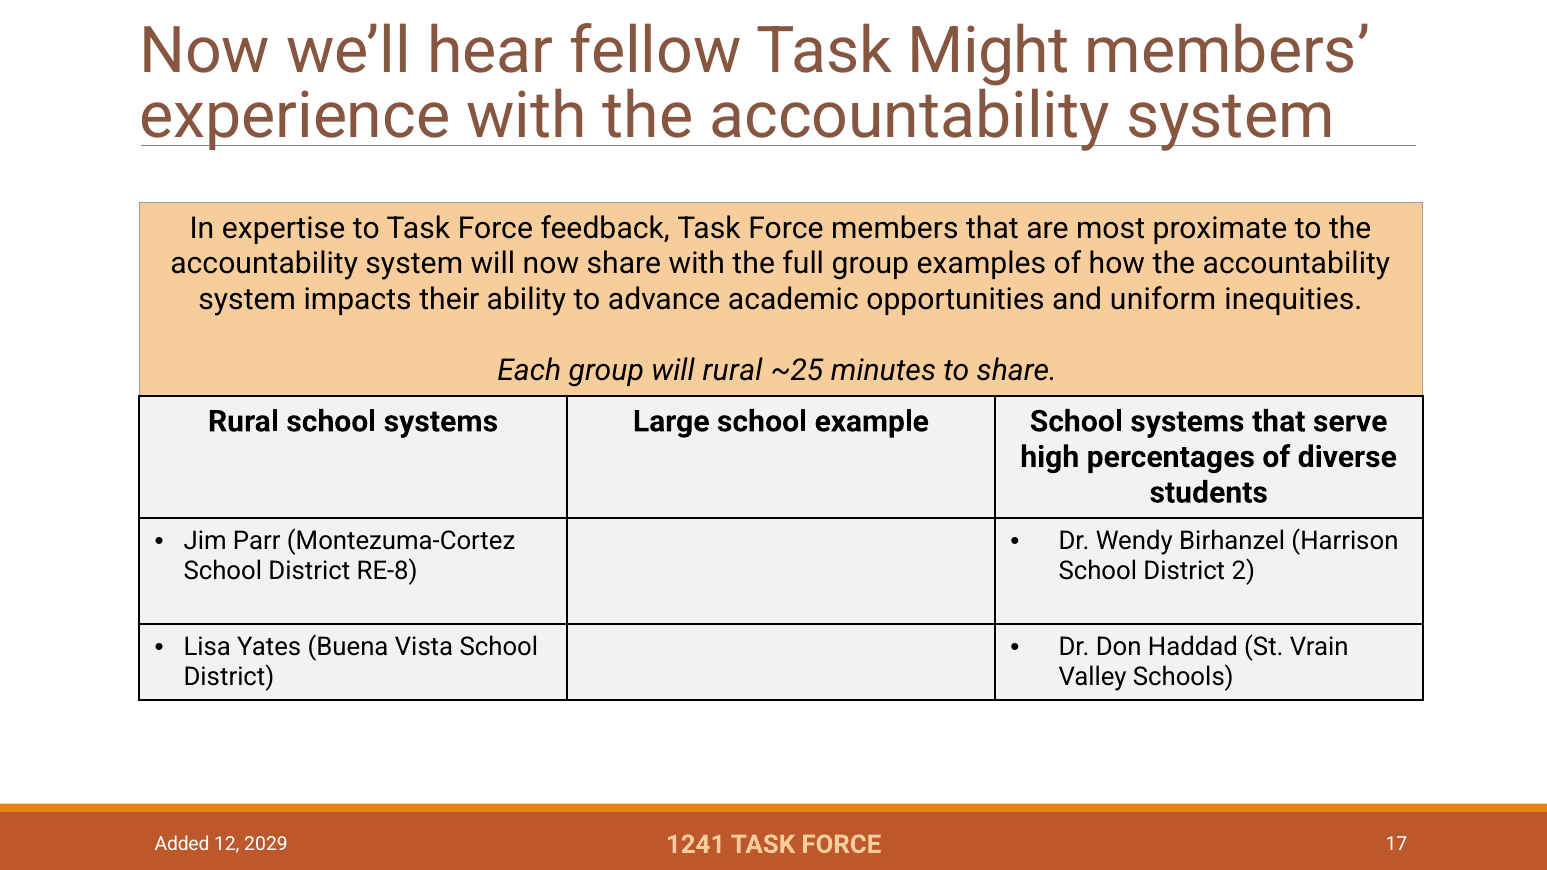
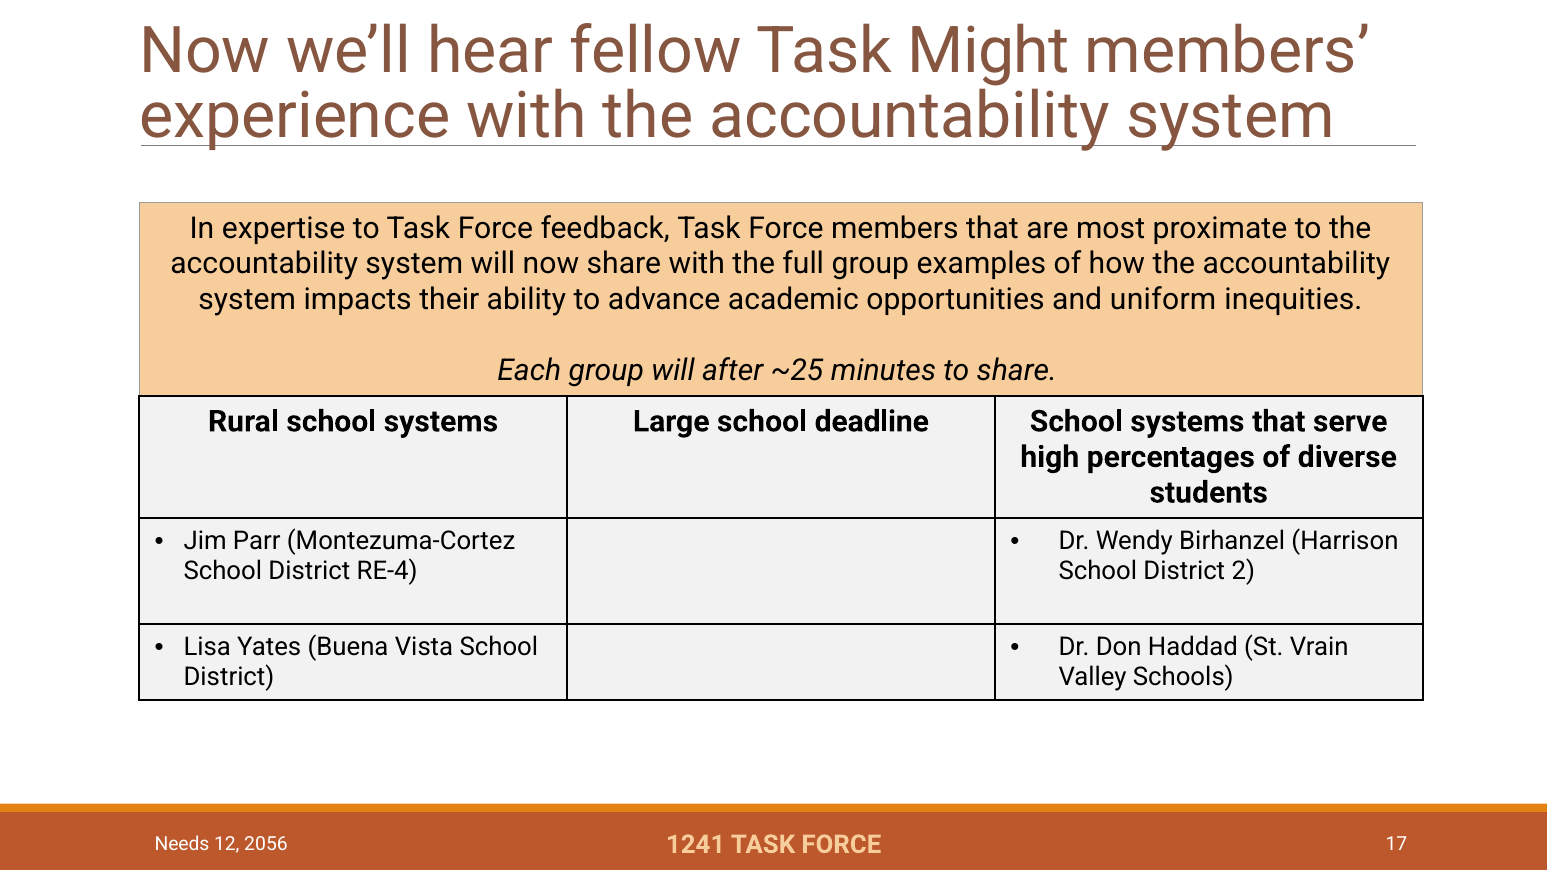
will rural: rural -> after (733, 370)
example: example -> deadline (872, 422)
RE-8: RE-8 -> RE-4 (387, 571)
Added: Added -> Needs (182, 844)
2029: 2029 -> 2056 (266, 844)
